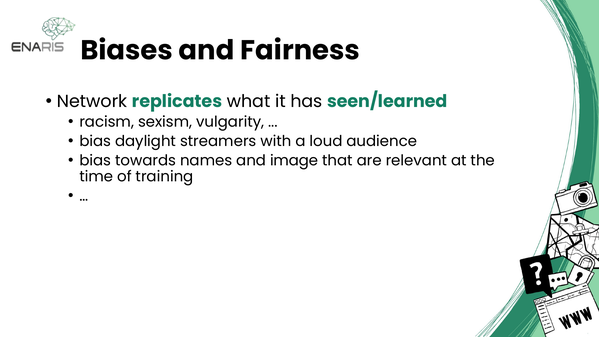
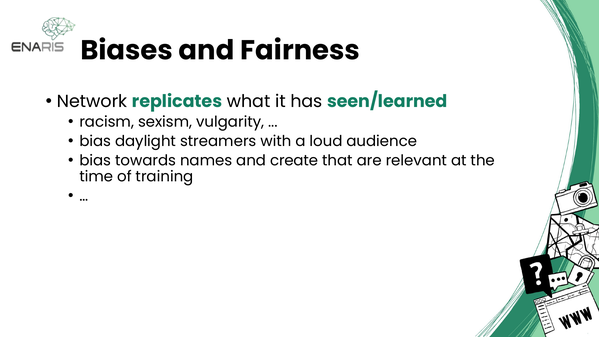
image: image -> create (294, 160)
